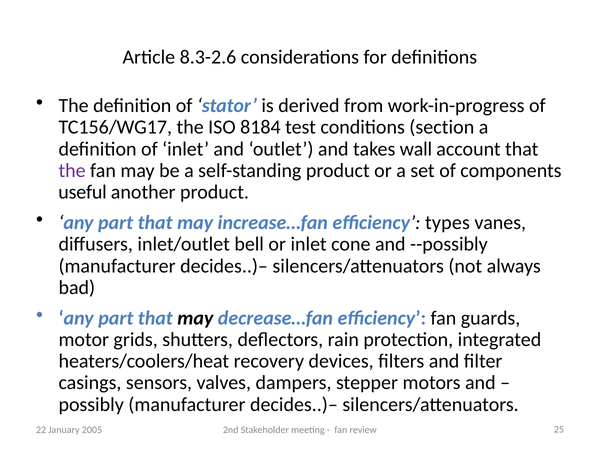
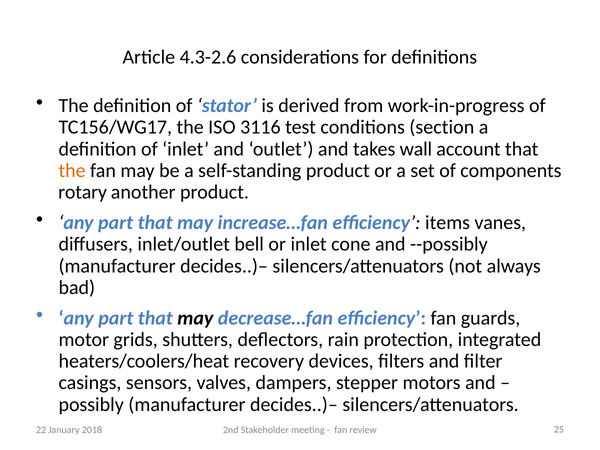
8.3-2.6: 8.3-2.6 -> 4.3-2.6 (208, 57)
8184: 8184 -> 3116 (260, 127)
the colour: purple -> orange (72, 171)
useful: useful -> rotary (83, 192)
types: types -> items (448, 223)
2005: 2005 -> 2018 (92, 430)
